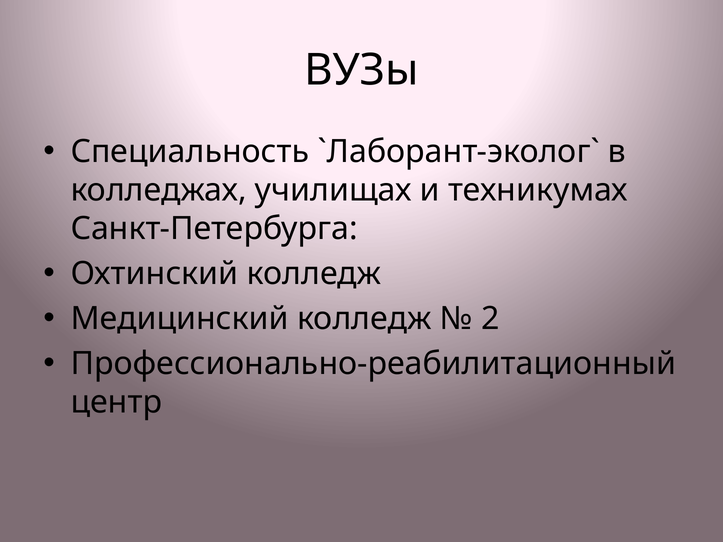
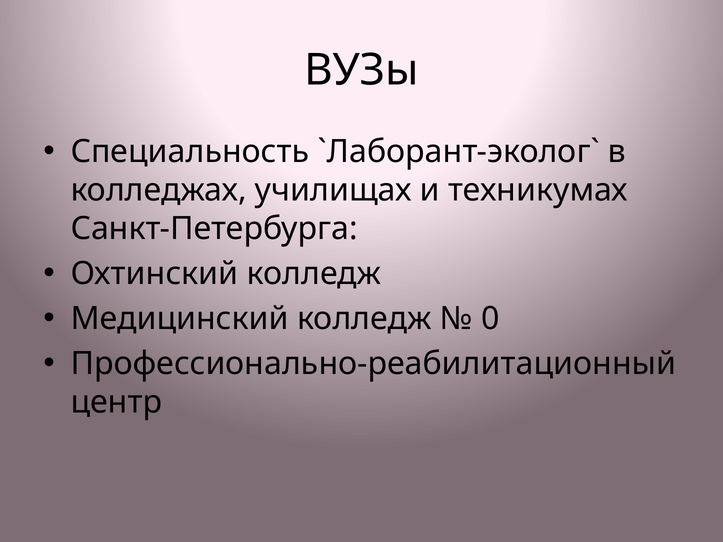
2: 2 -> 0 (490, 319)
